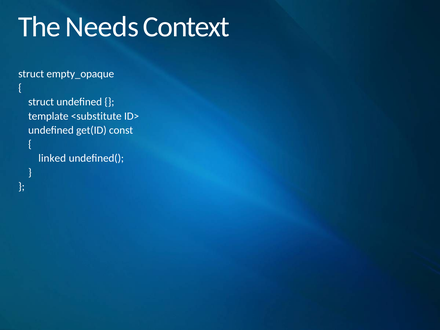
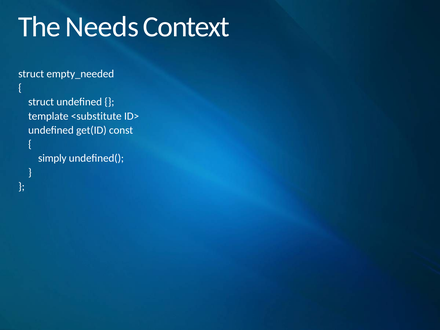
empty_opaque: empty_opaque -> empty_needed (80, 74)
linked: linked -> simply (52, 158)
